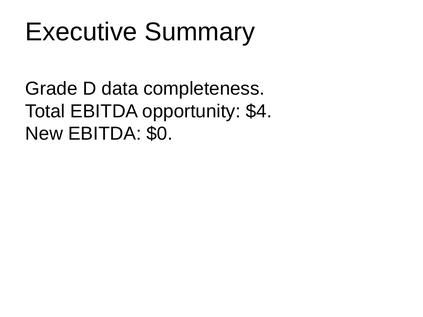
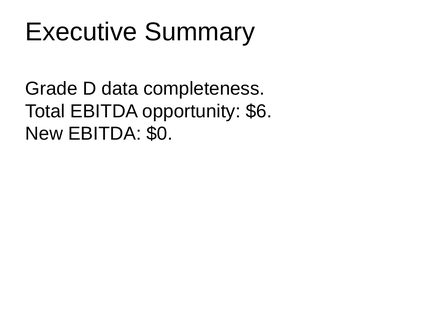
$4: $4 -> $6 (259, 111)
